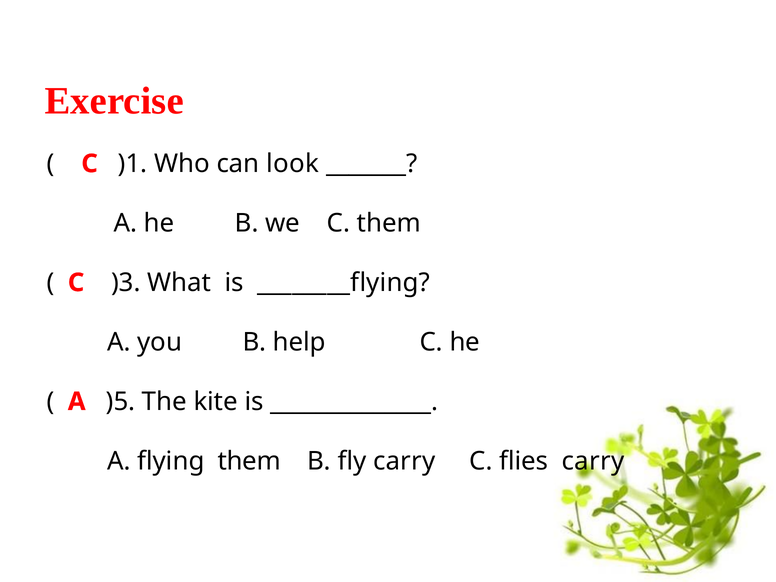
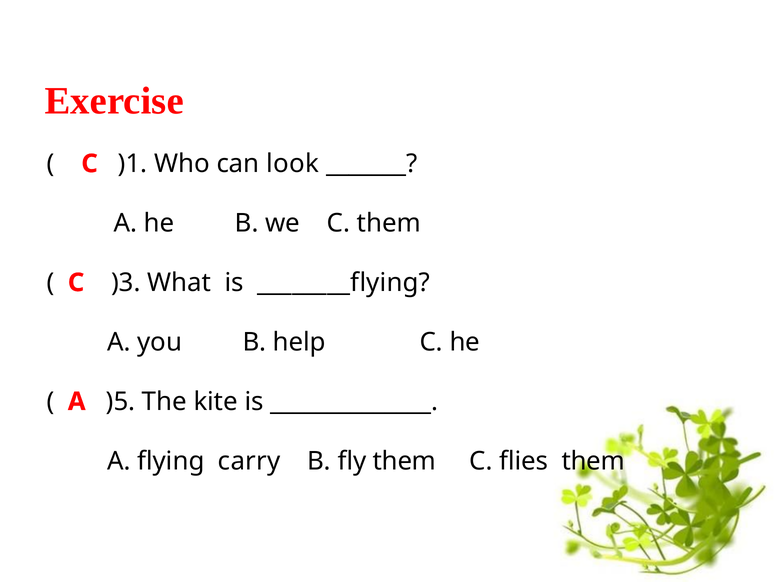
flying them: them -> carry (249, 461)
fly carry: carry -> them (404, 461)
flies carry: carry -> them (593, 461)
